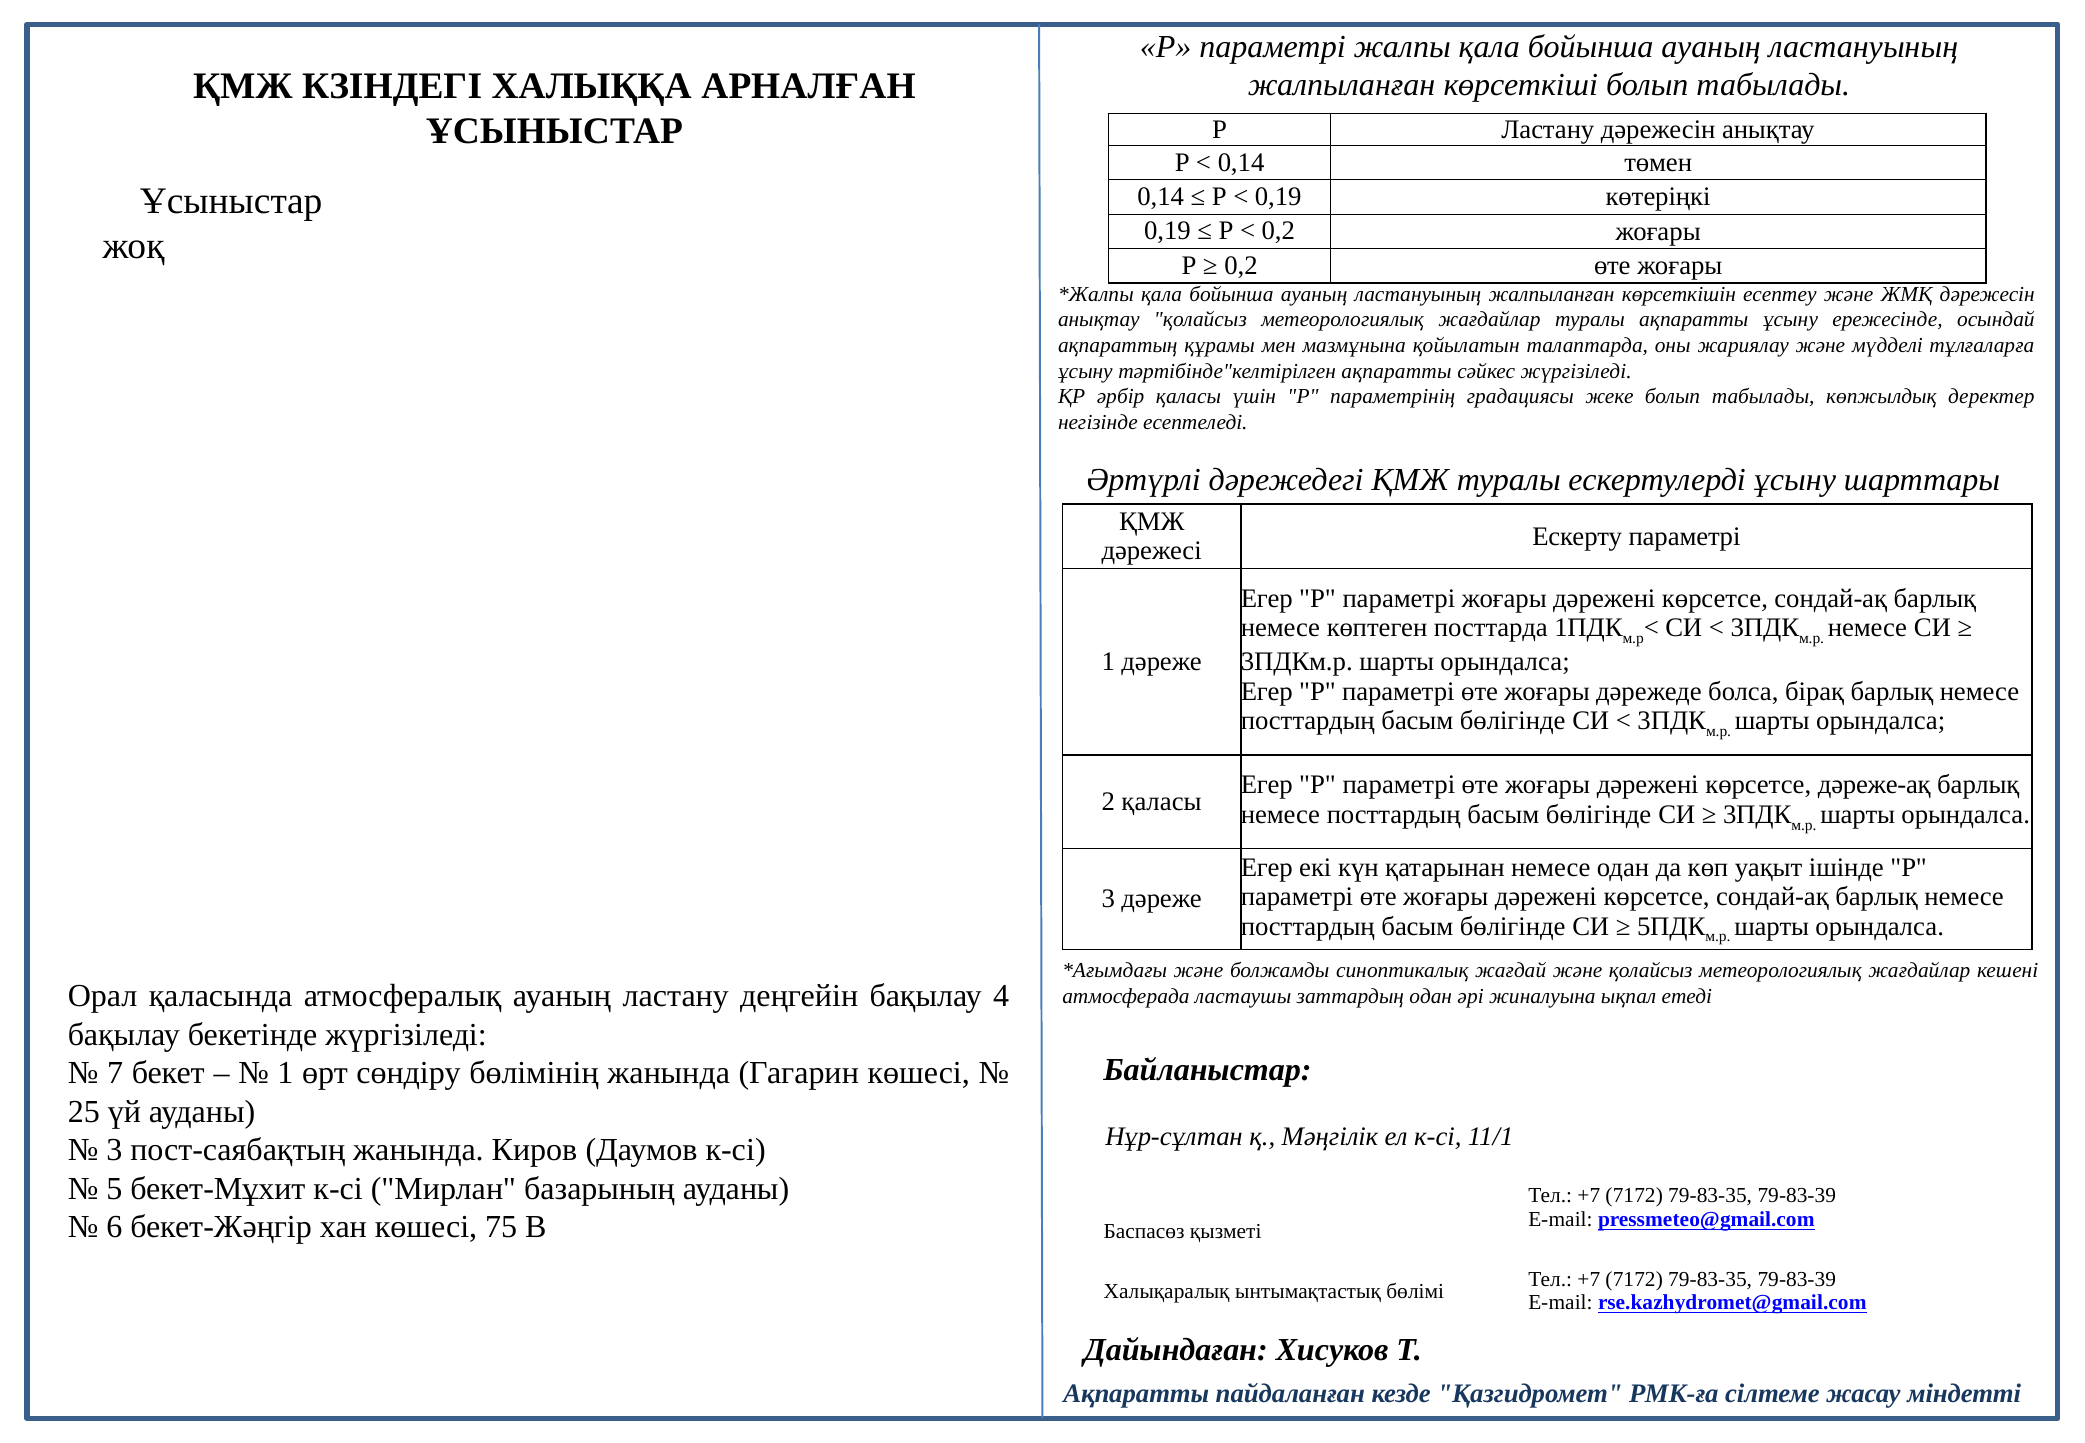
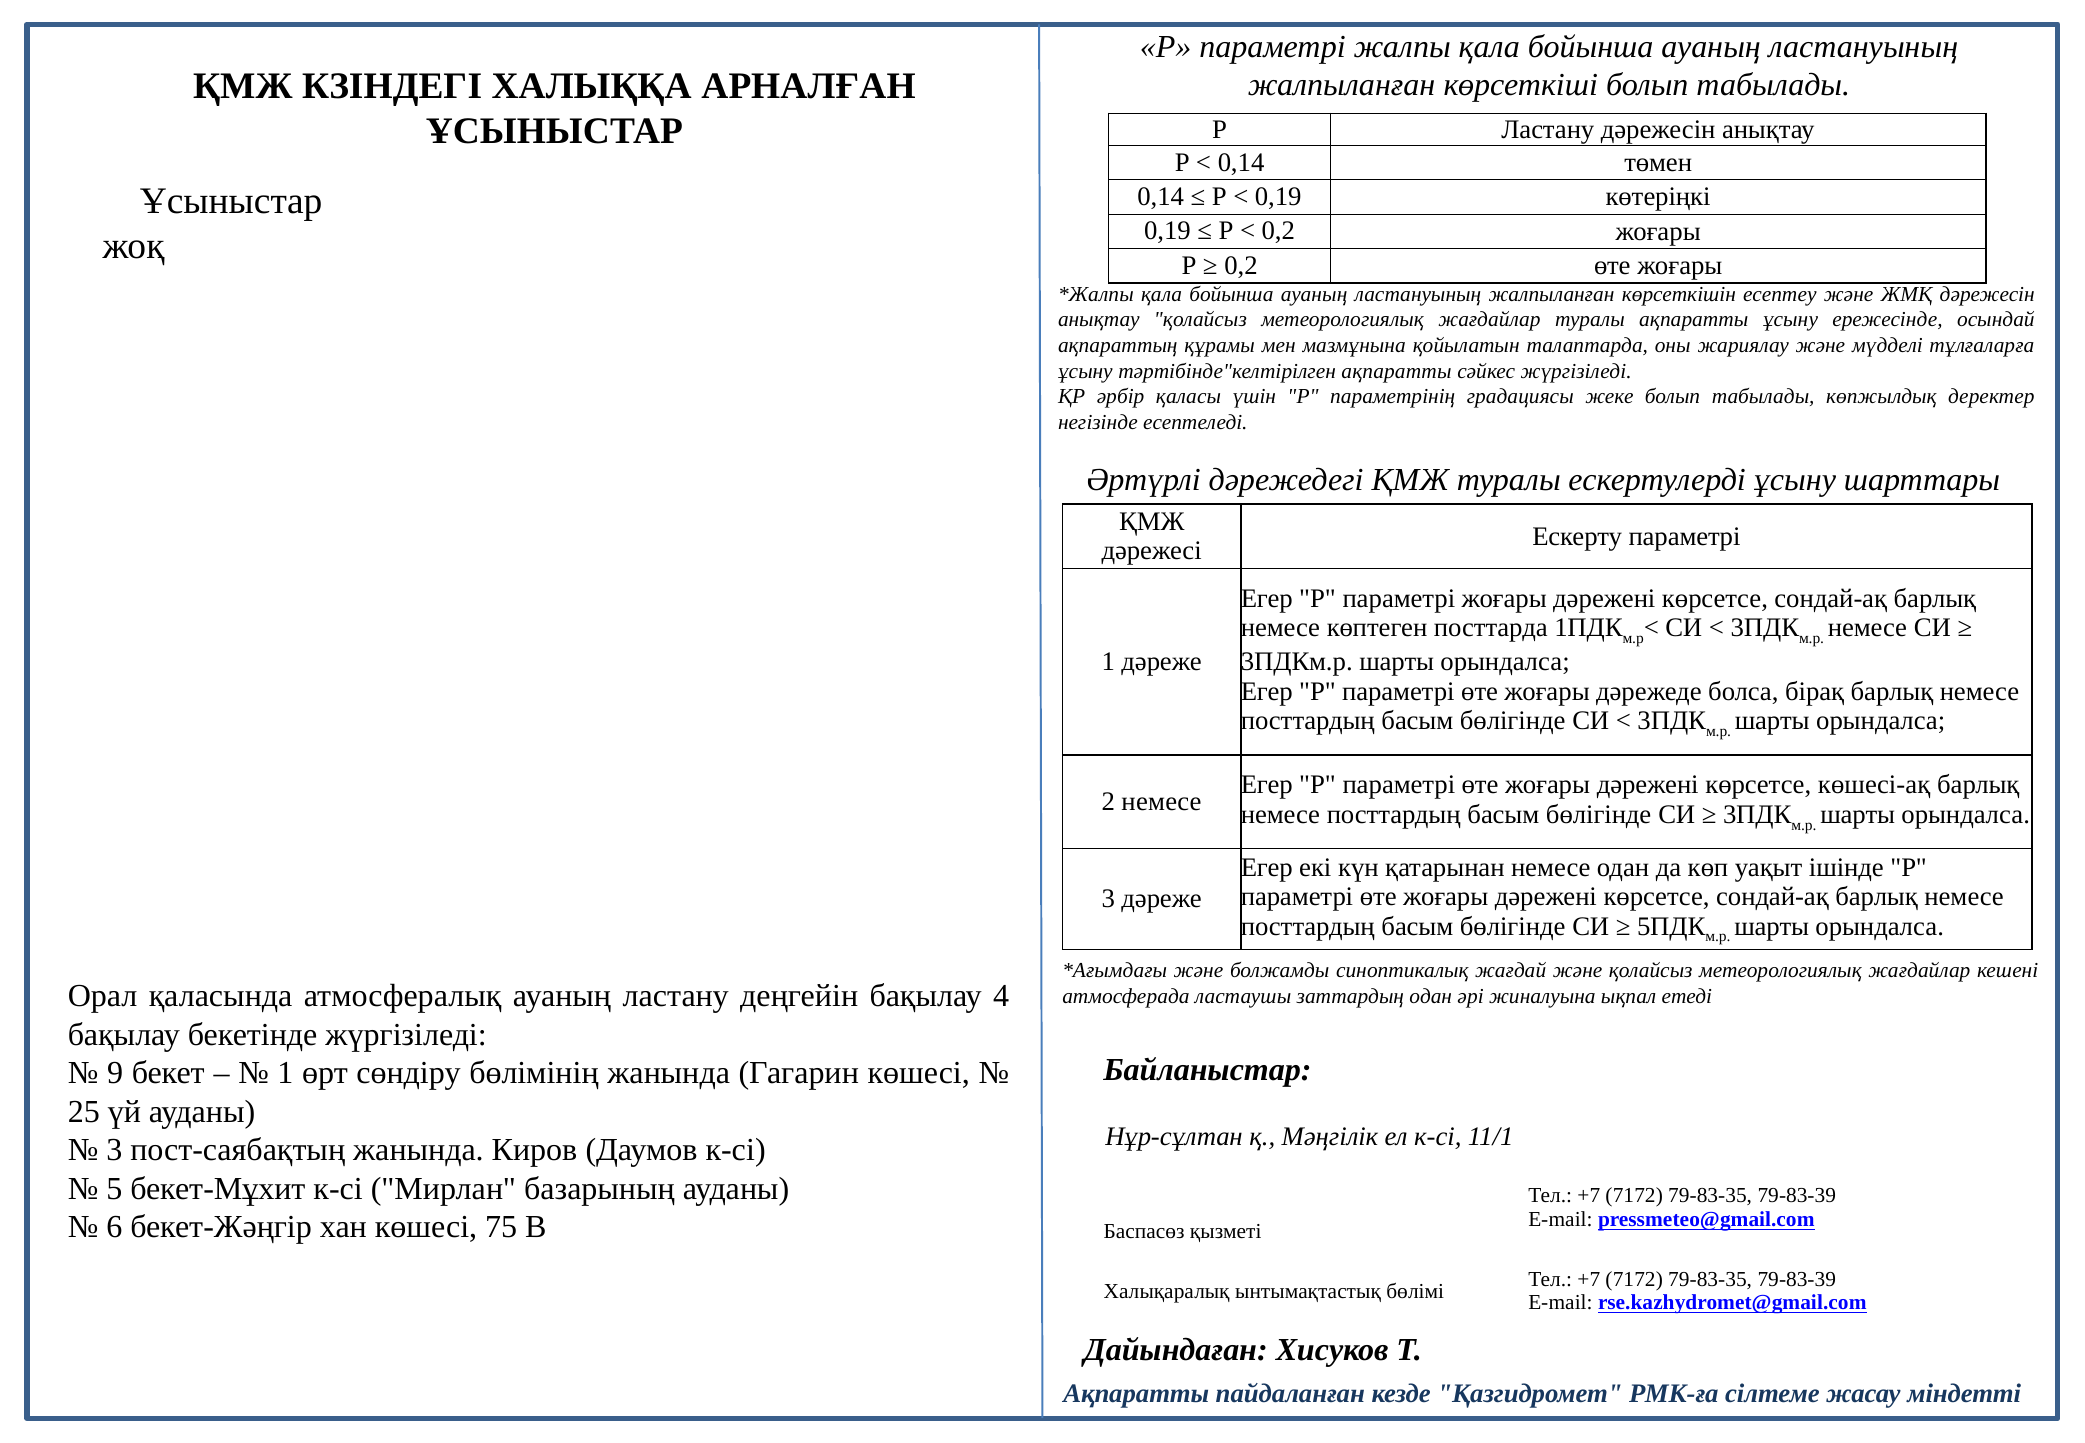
дәреже-ақ: дәреже-ақ -> көшесі-ақ (1874, 785)
2 қаласы: қаласы -> немесе (1161, 802)
7: 7 -> 9 (115, 1073)
